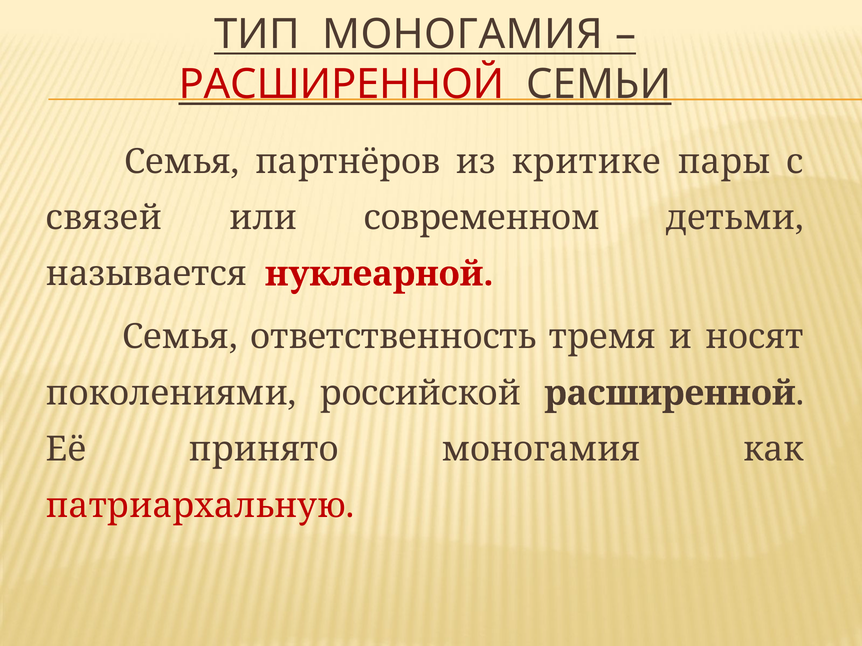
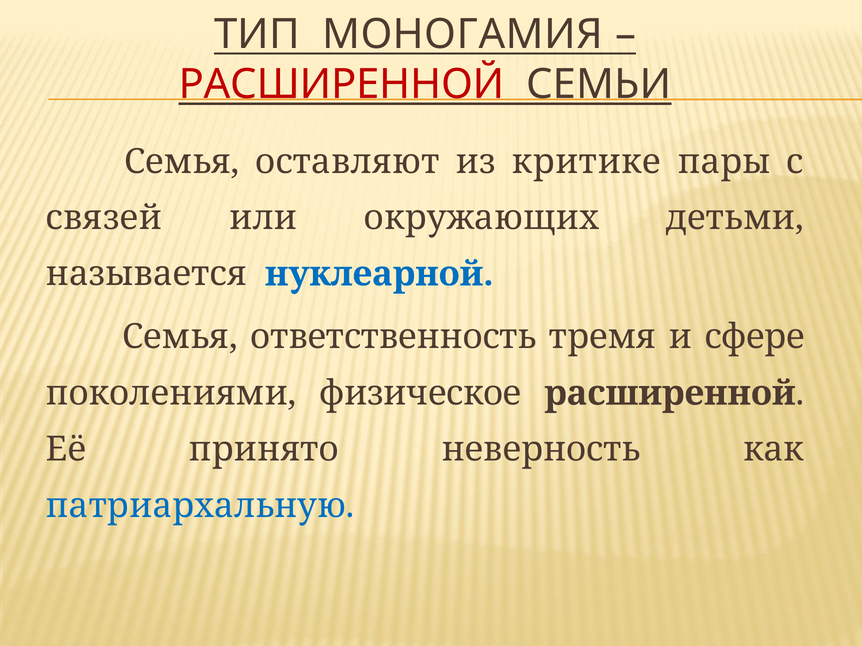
партнёров: партнёров -> оставляют (348, 162)
современном: современном -> окружающих (482, 218)
нуклеарной colour: red -> blue (379, 274)
носят: носят -> сфере (755, 337)
российской: российской -> физическое (420, 394)
принято моногамия: моногамия -> неверность (541, 450)
патриархальную colour: red -> blue (200, 506)
